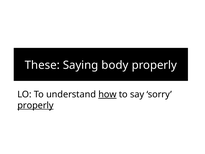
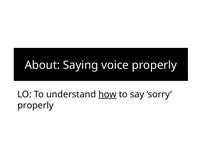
These: These -> About (42, 65)
body: body -> voice (115, 65)
properly underline: present -> none (35, 105)
